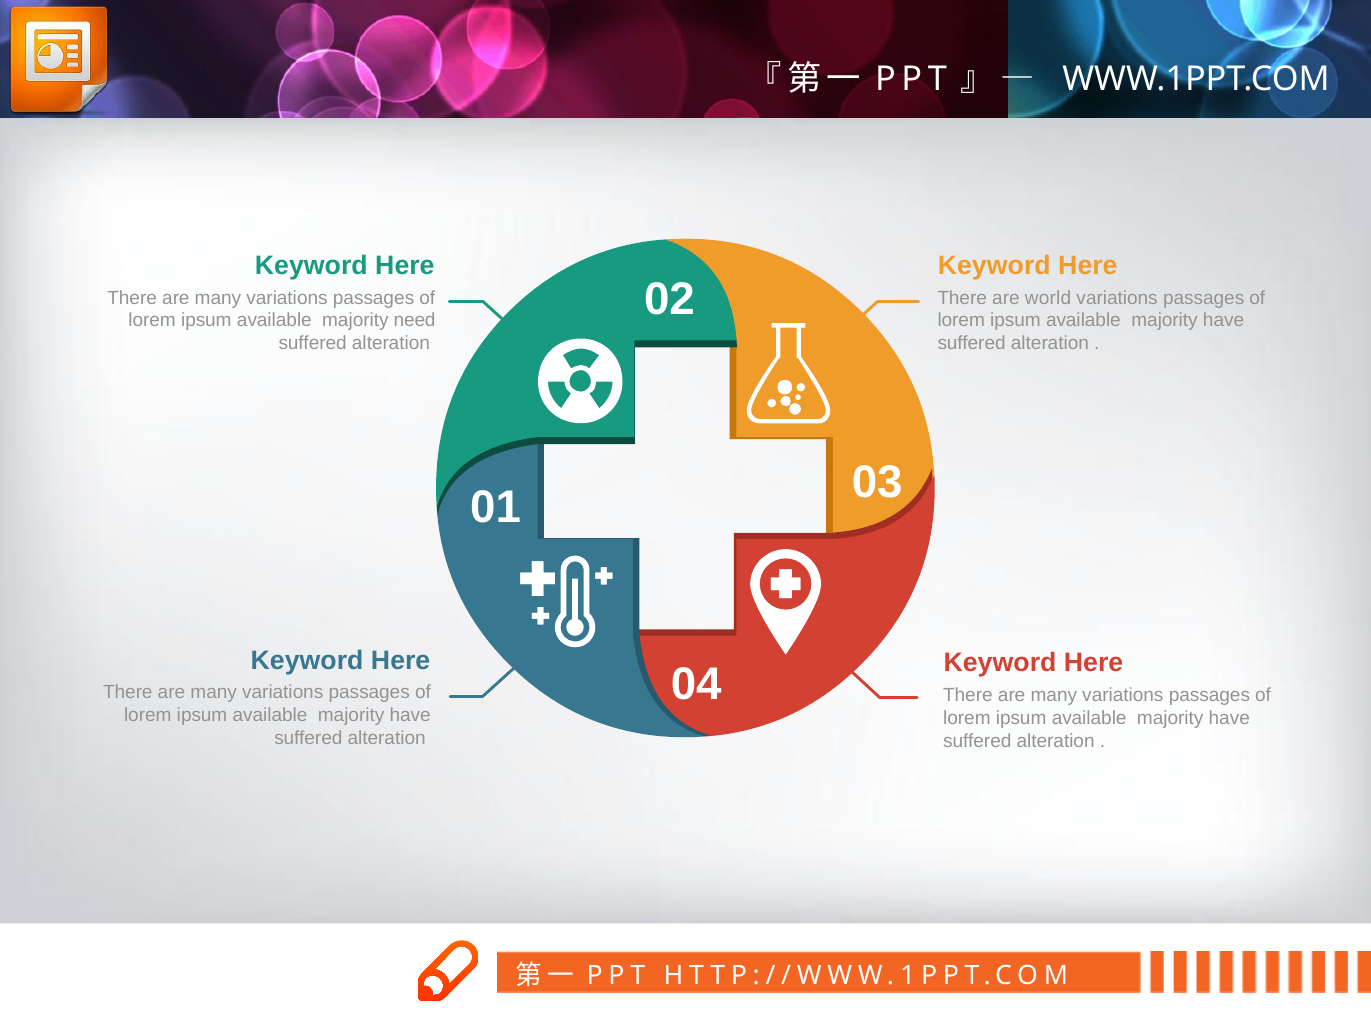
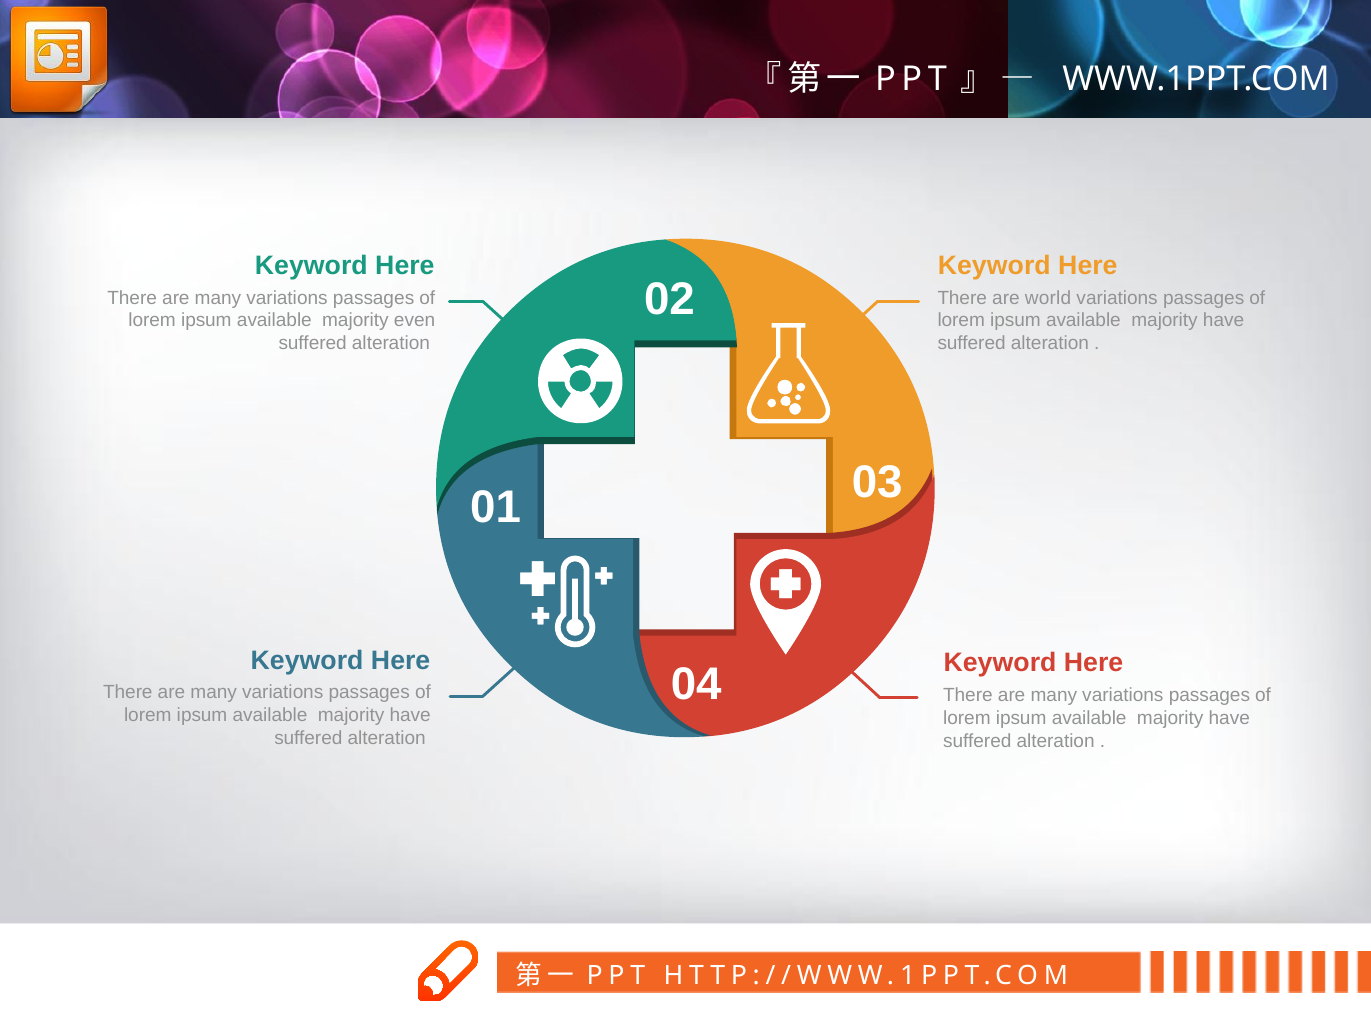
need: need -> even (415, 321)
